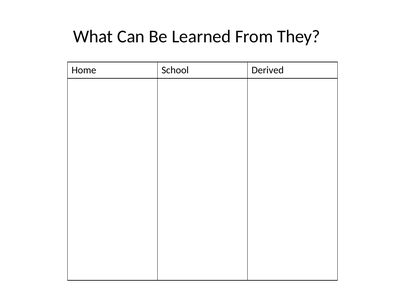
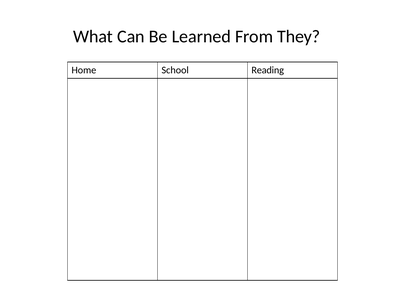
Derived: Derived -> Reading (268, 70)
